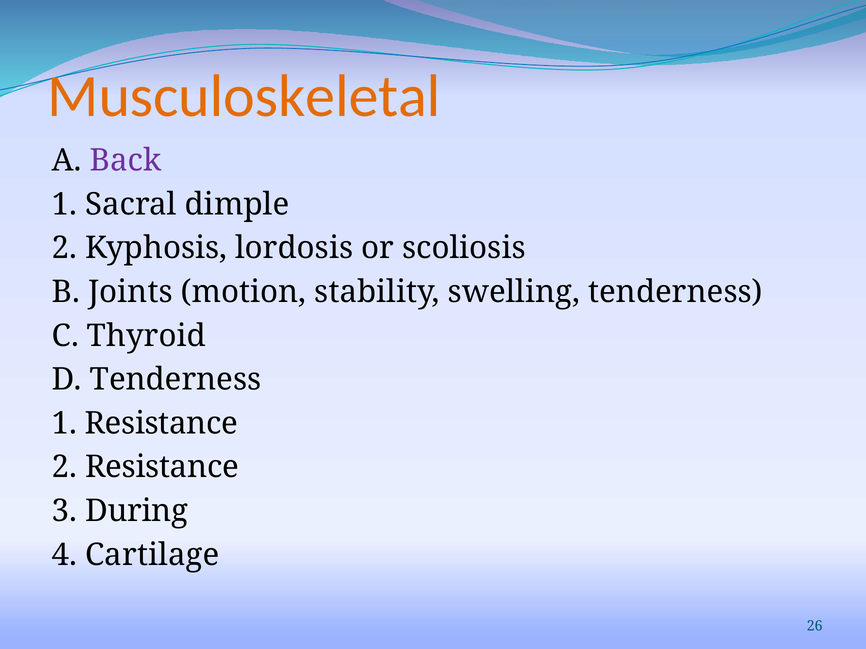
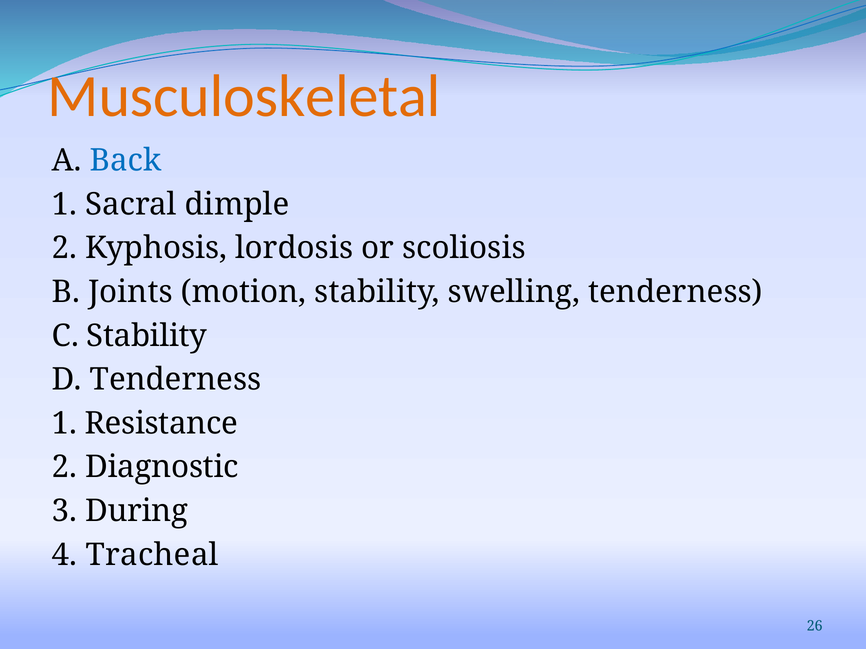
Back colour: purple -> blue (126, 161)
C Thyroid: Thyroid -> Stability (147, 336)
2 Resistance: Resistance -> Diagnostic (162, 468)
Cartilage: Cartilage -> Tracheal (152, 555)
